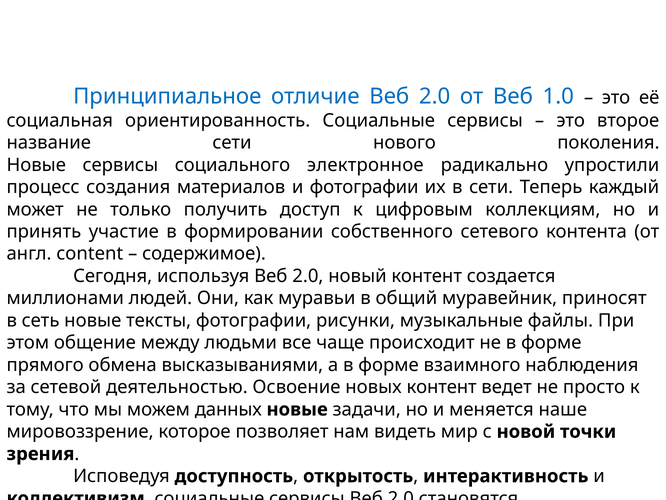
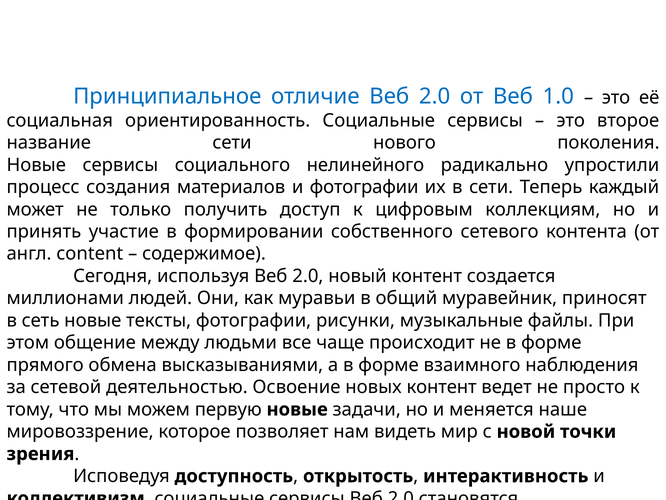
электронное: электронное -> нелинейного (365, 165)
данных: данных -> первую (228, 409)
